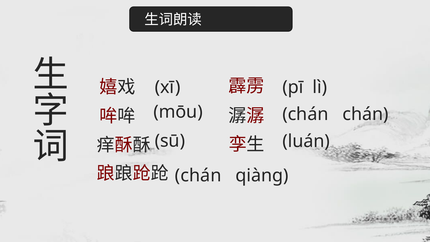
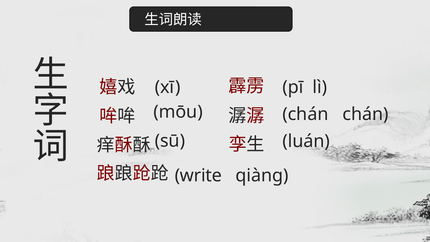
chán: chán -> write (198, 176)
